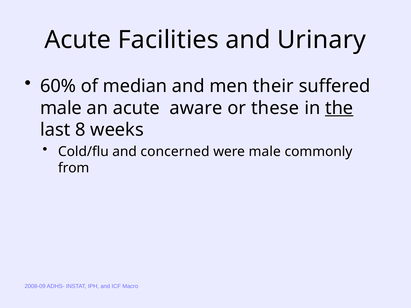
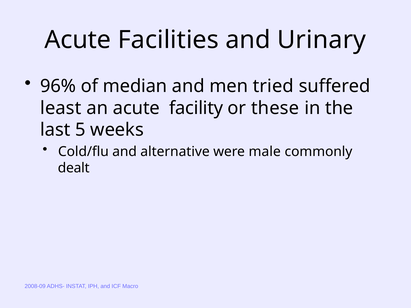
60%: 60% -> 96% (58, 86)
their: their -> tried (273, 86)
male: male -> least (61, 108)
aware: aware -> facility (196, 108)
the underline: present -> none (339, 108)
8: 8 -> 5 (80, 130)
concerned: concerned -> alternative (175, 152)
from: from -> dealt (74, 168)
